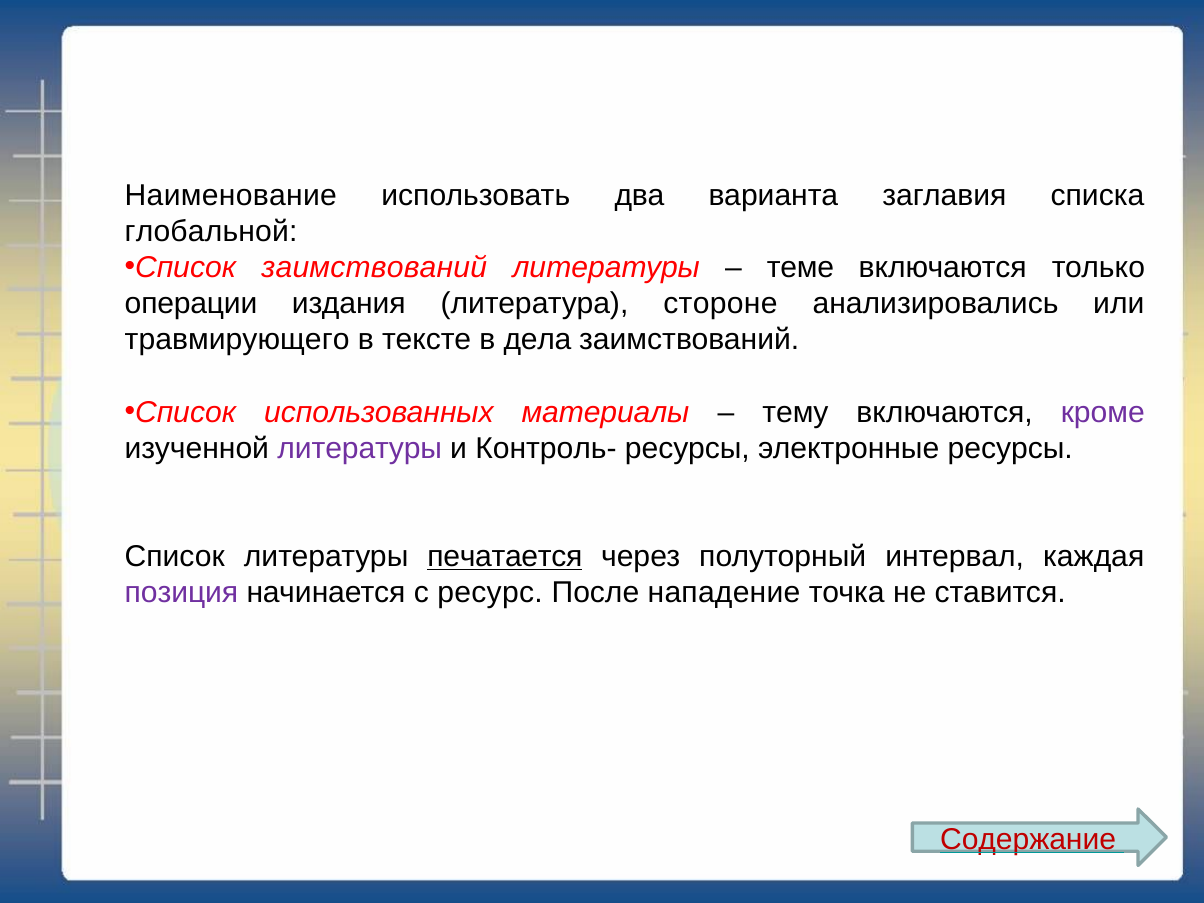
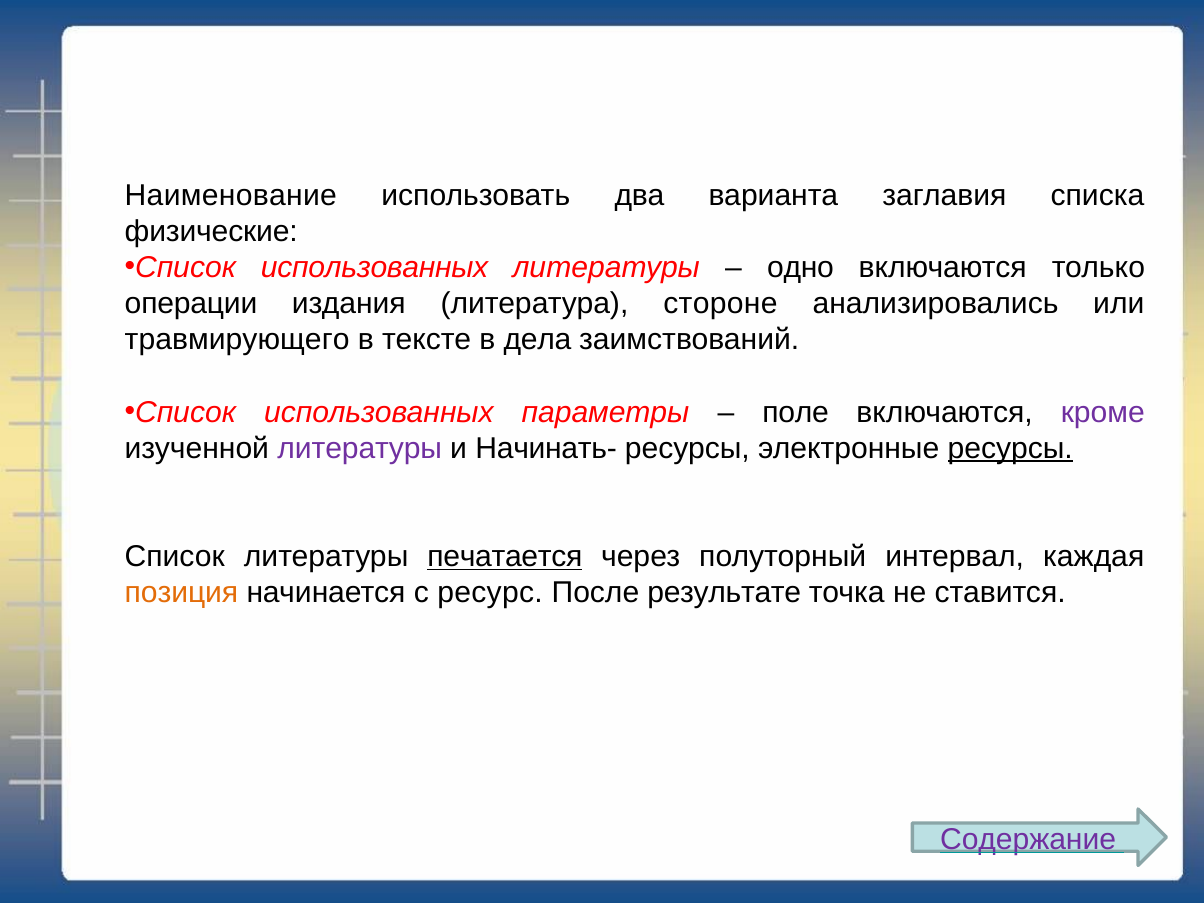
глобальной: глобальной -> физические (211, 231)
заимствований: заимствований -> использованных (375, 268)
теме: теме -> одно (800, 268)
материалы: материалы -> параметры (605, 412)
тему: тему -> поле (796, 412)
Контроль-: Контроль- -> Начинать- (546, 448)
ресурсы underline: none -> present (1010, 448)
позиция colour: purple -> orange (181, 593)
нападение: нападение -> результате (724, 593)
Содержание colour: red -> purple (1028, 839)
